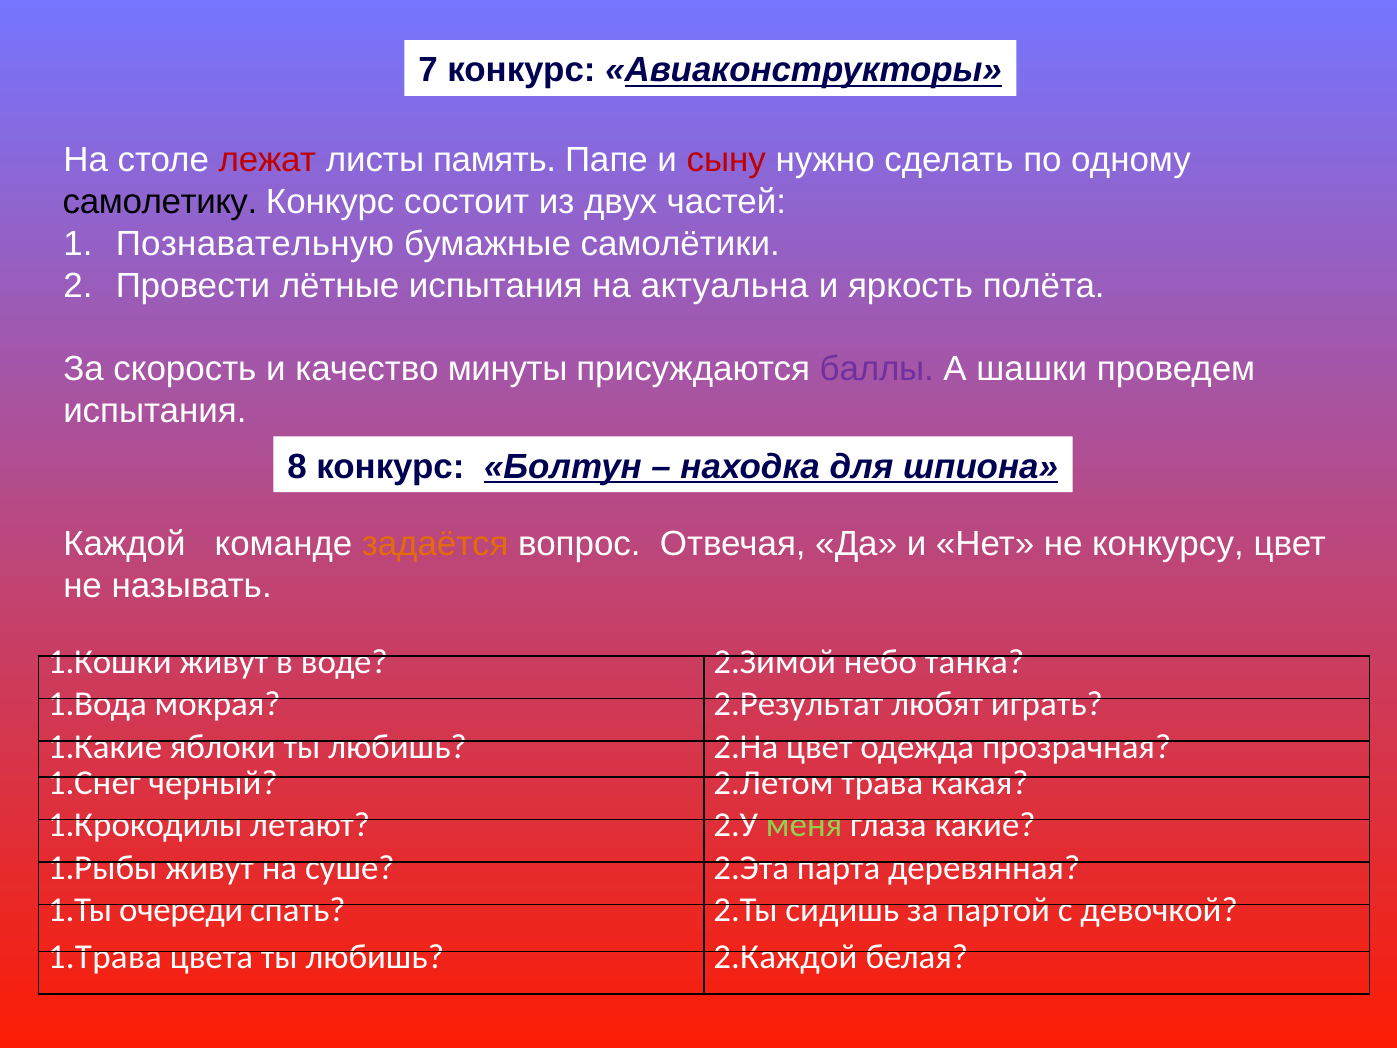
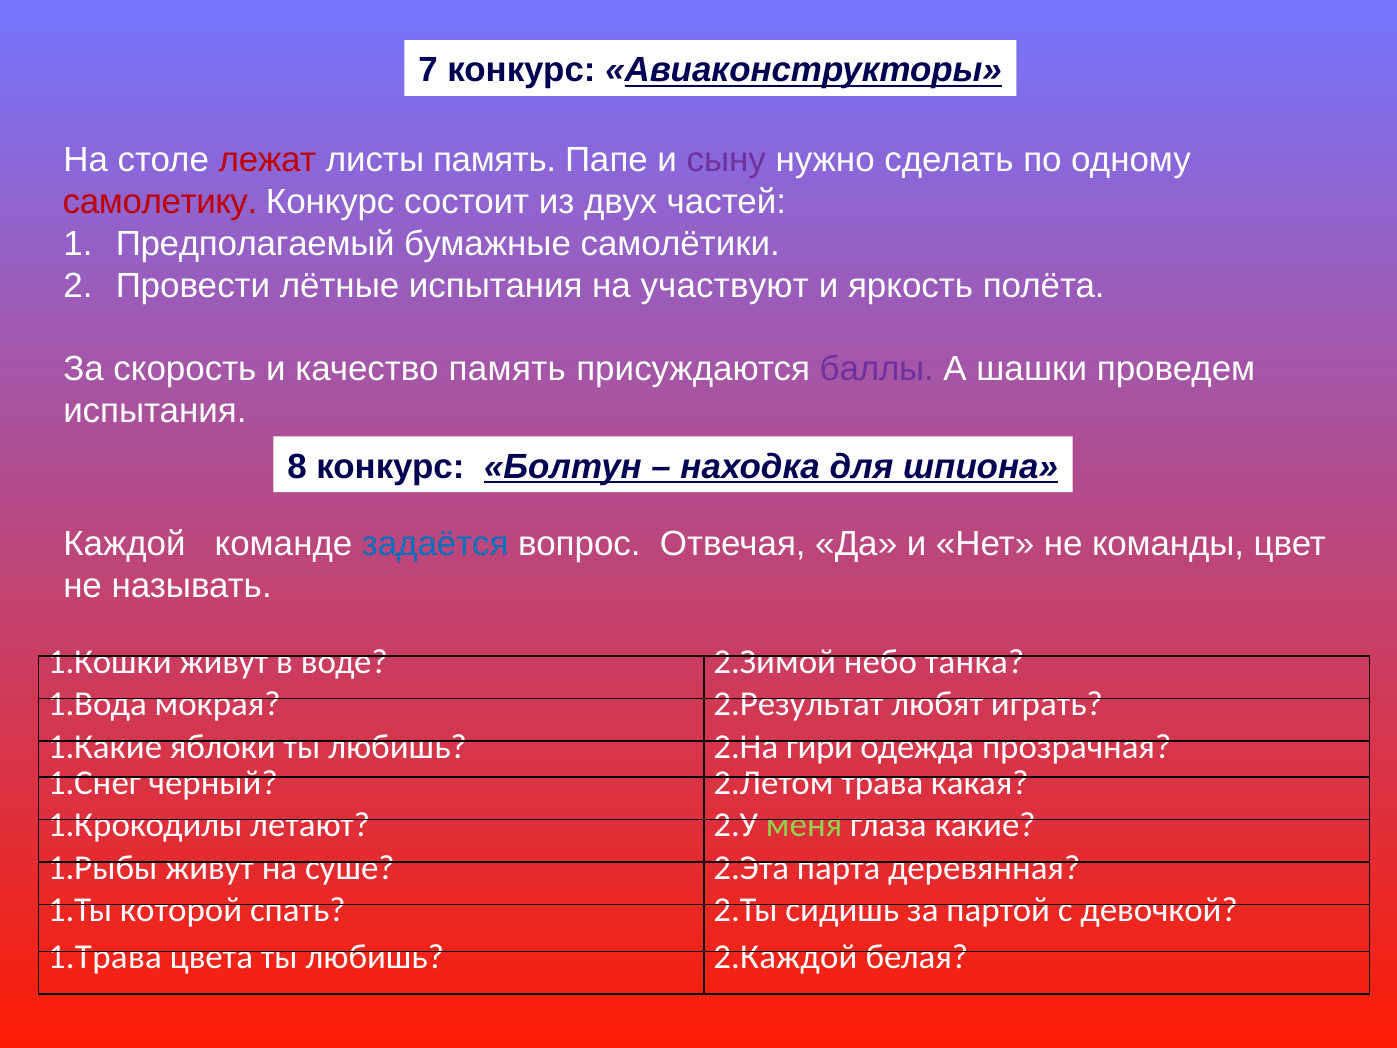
сыну colour: red -> purple (726, 160)
самолетику colour: black -> red (160, 202)
Познавательную: Познавательную -> Предполагаемый (255, 244)
актуальна: актуальна -> участвуют (725, 285)
качество минуты: минуты -> память (507, 369)
задаётся colour: orange -> blue (435, 544)
конкурсу: конкурсу -> команды (1168, 544)
2.На цвет: цвет -> гири (820, 746)
очереди: очереди -> которой (181, 910)
